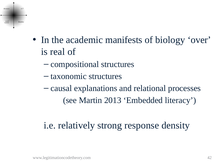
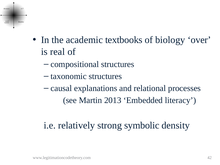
manifests: manifests -> textbooks (124, 40)
response: response -> symbolic (142, 125)
